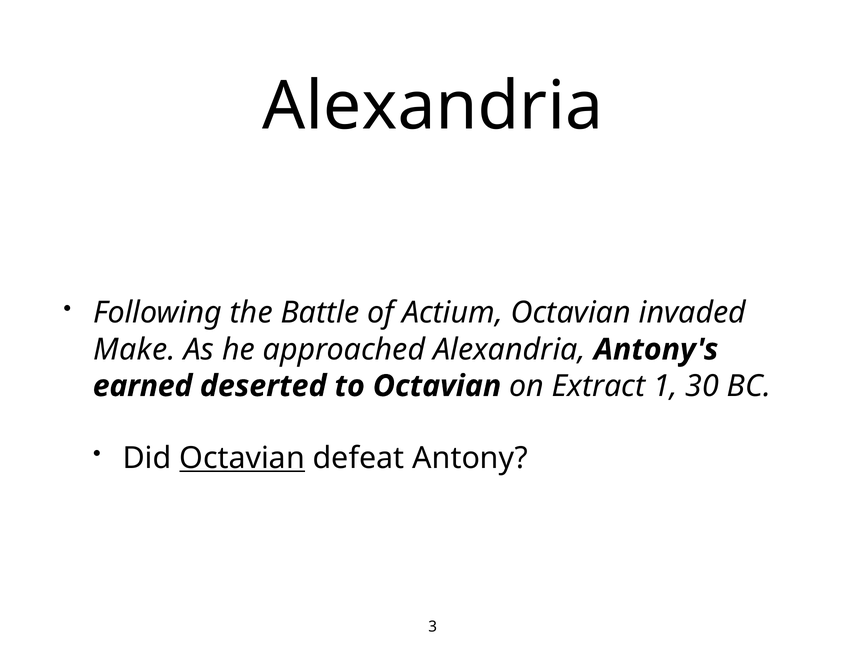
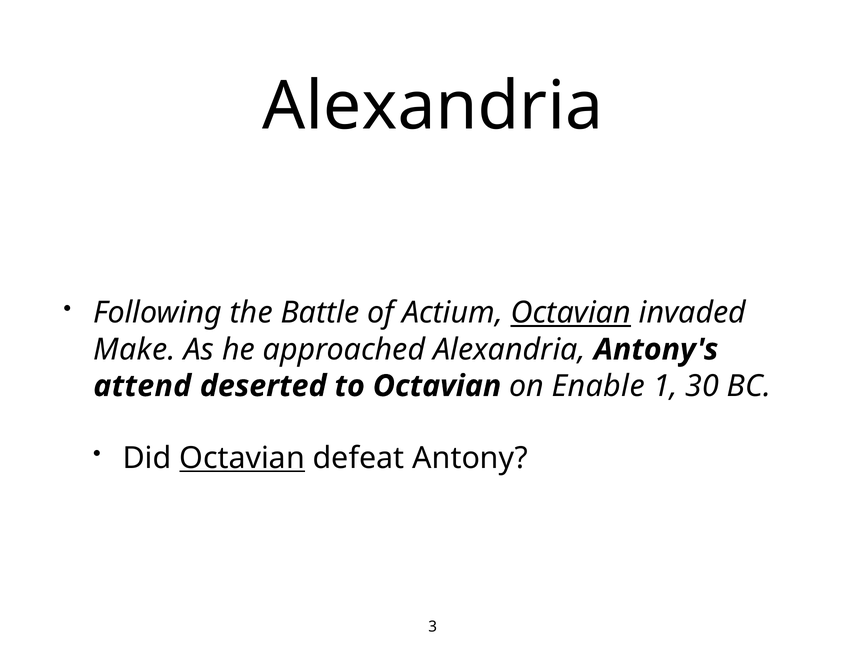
Octavian underline: none -> present (571, 313)
earned: earned -> attend (142, 386)
Extract: Extract -> Enable (598, 386)
